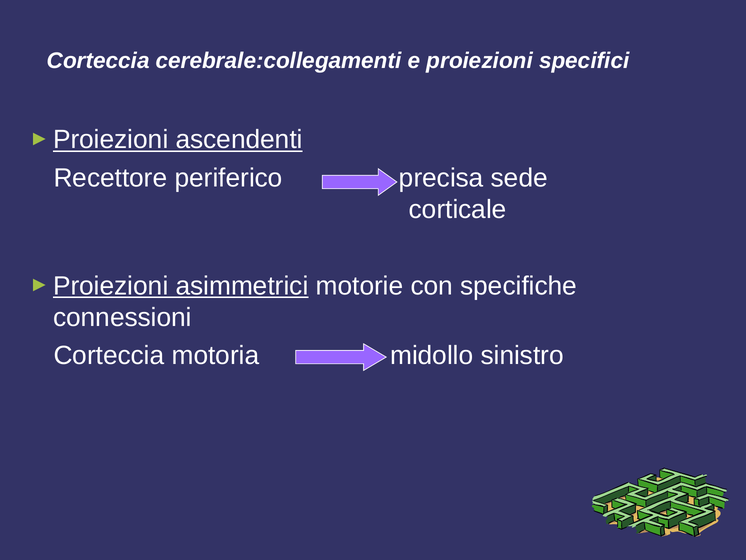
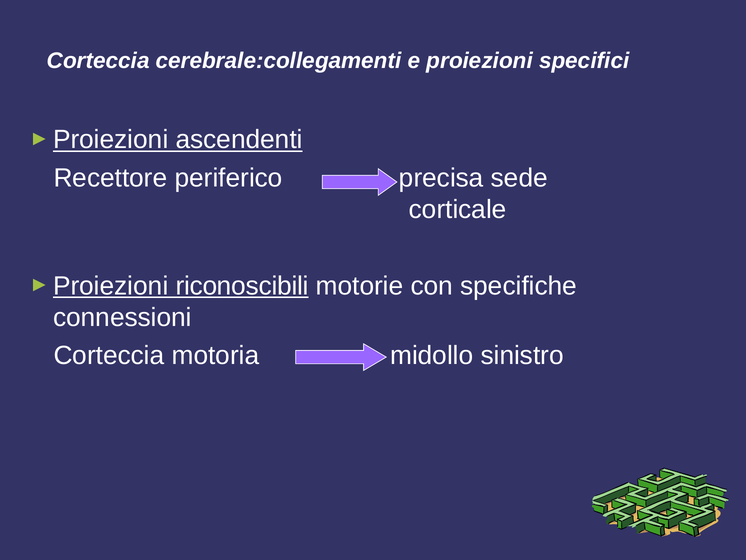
asimmetrici: asimmetrici -> riconoscibili (242, 286)
